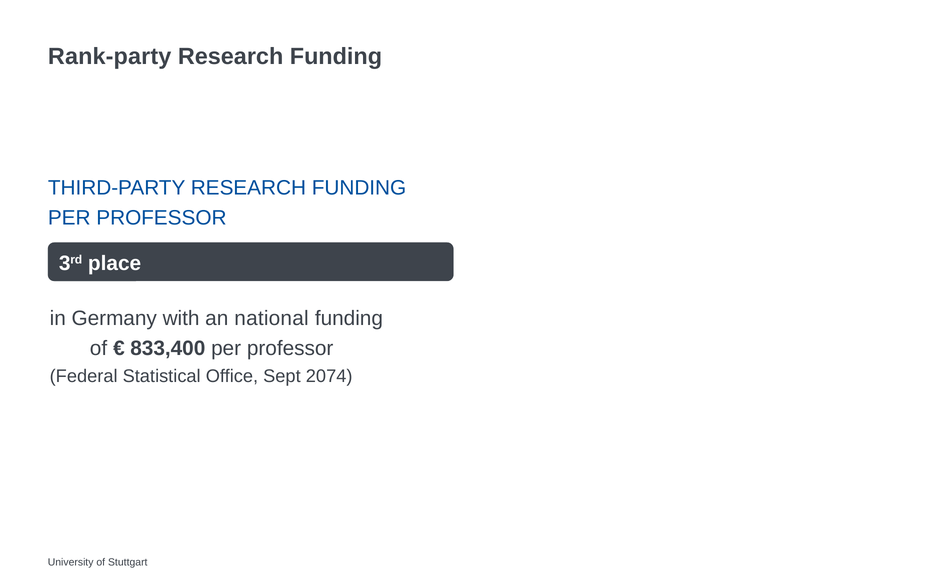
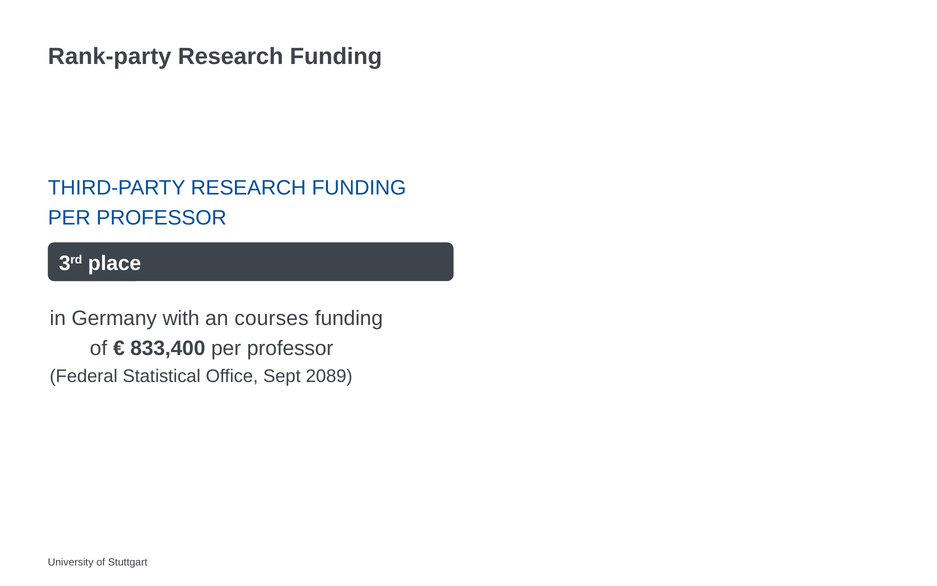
national: national -> courses (272, 318)
2074: 2074 -> 2089 (329, 376)
